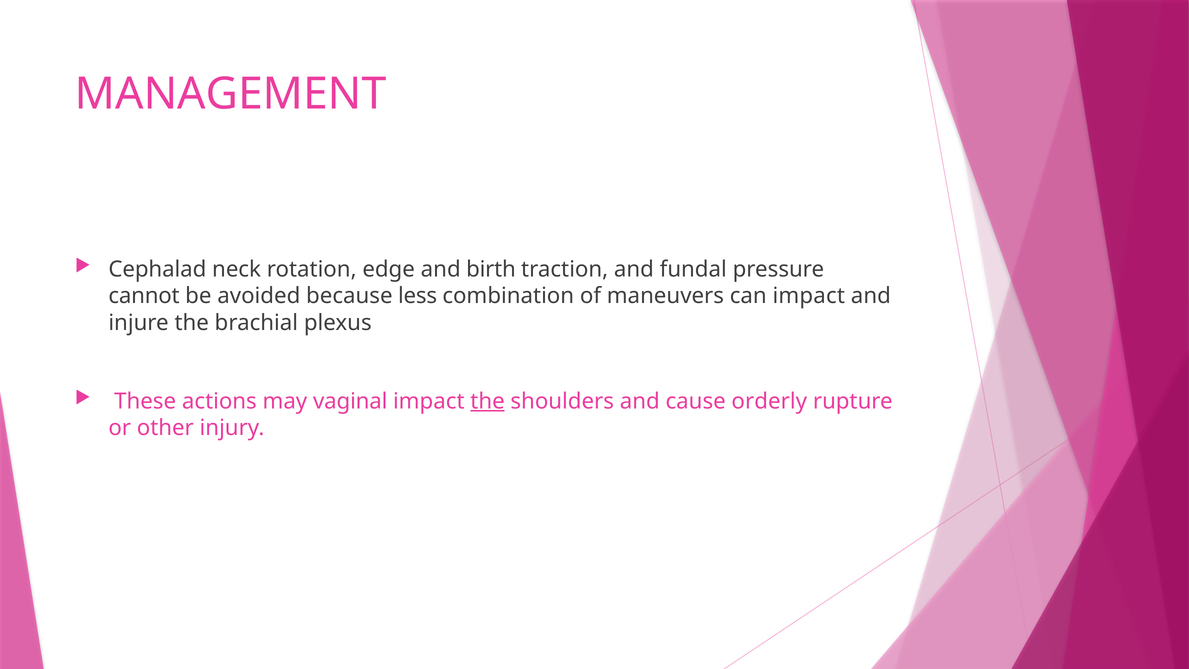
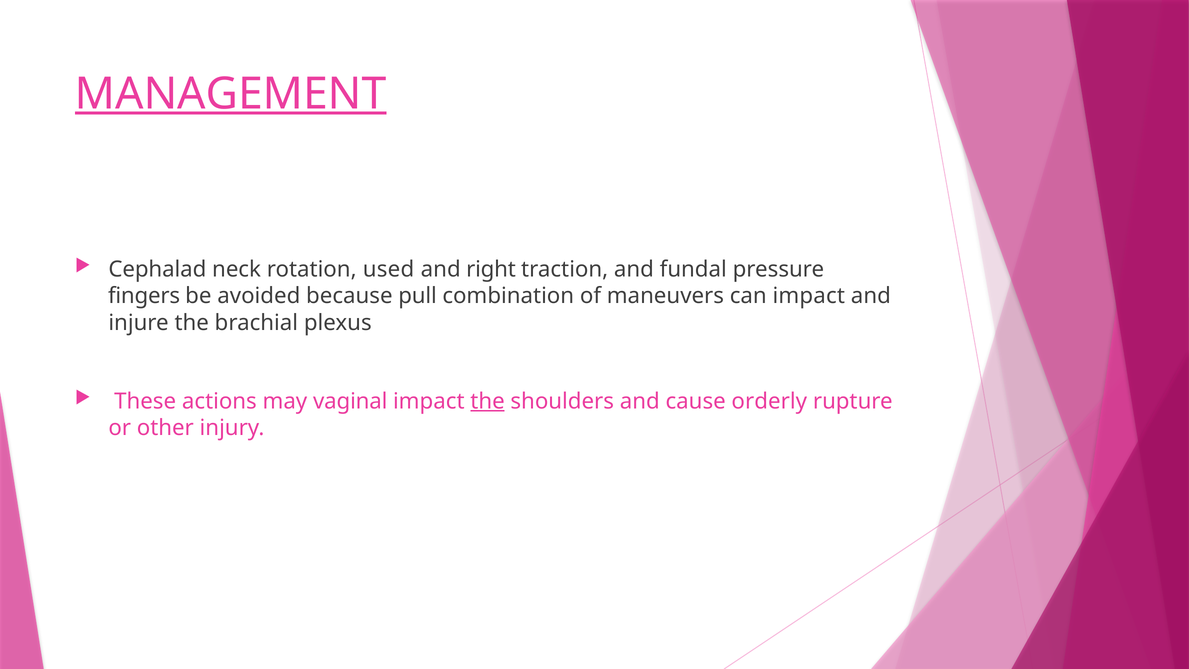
MANAGEMENT underline: none -> present (231, 94)
edge: edge -> used (389, 269)
birth: birth -> right (491, 269)
cannot: cannot -> fingers (144, 296)
less: less -> pull (418, 296)
